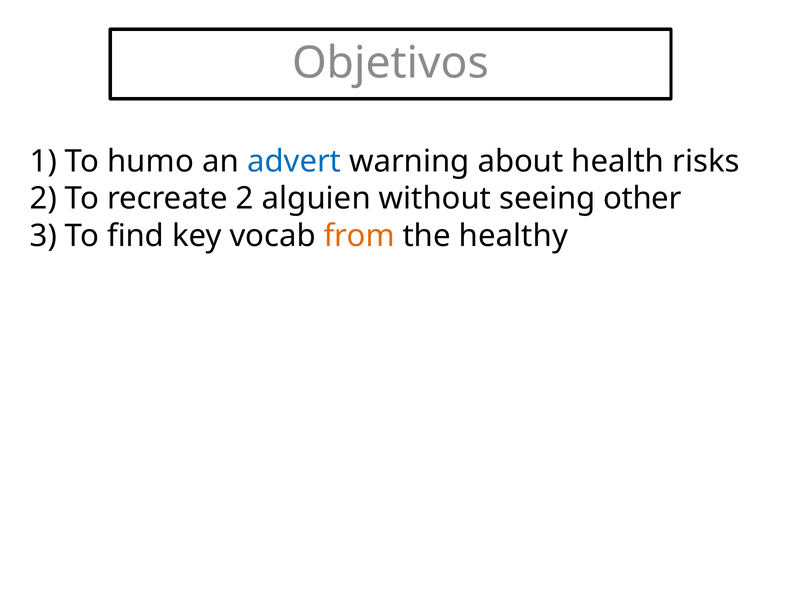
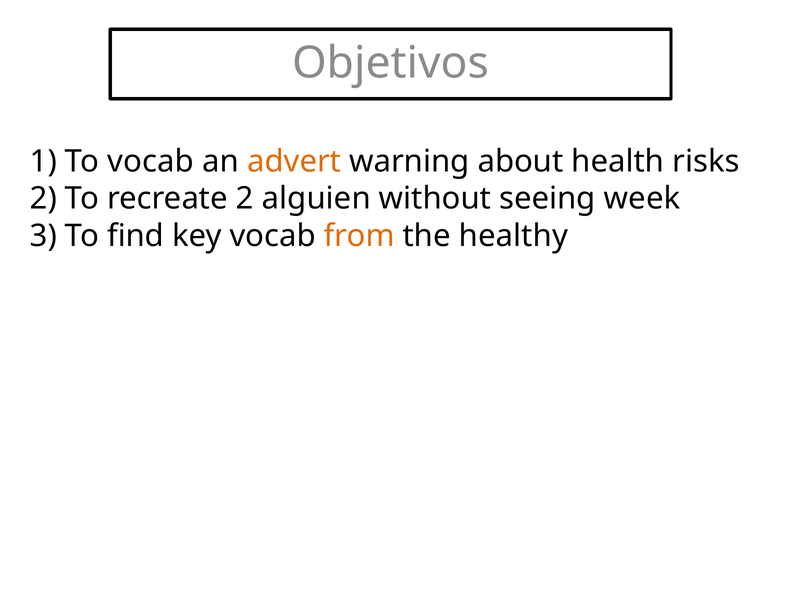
To humo: humo -> vocab (151, 161)
advert colour: blue -> orange (294, 161)
other: other -> week (642, 199)
